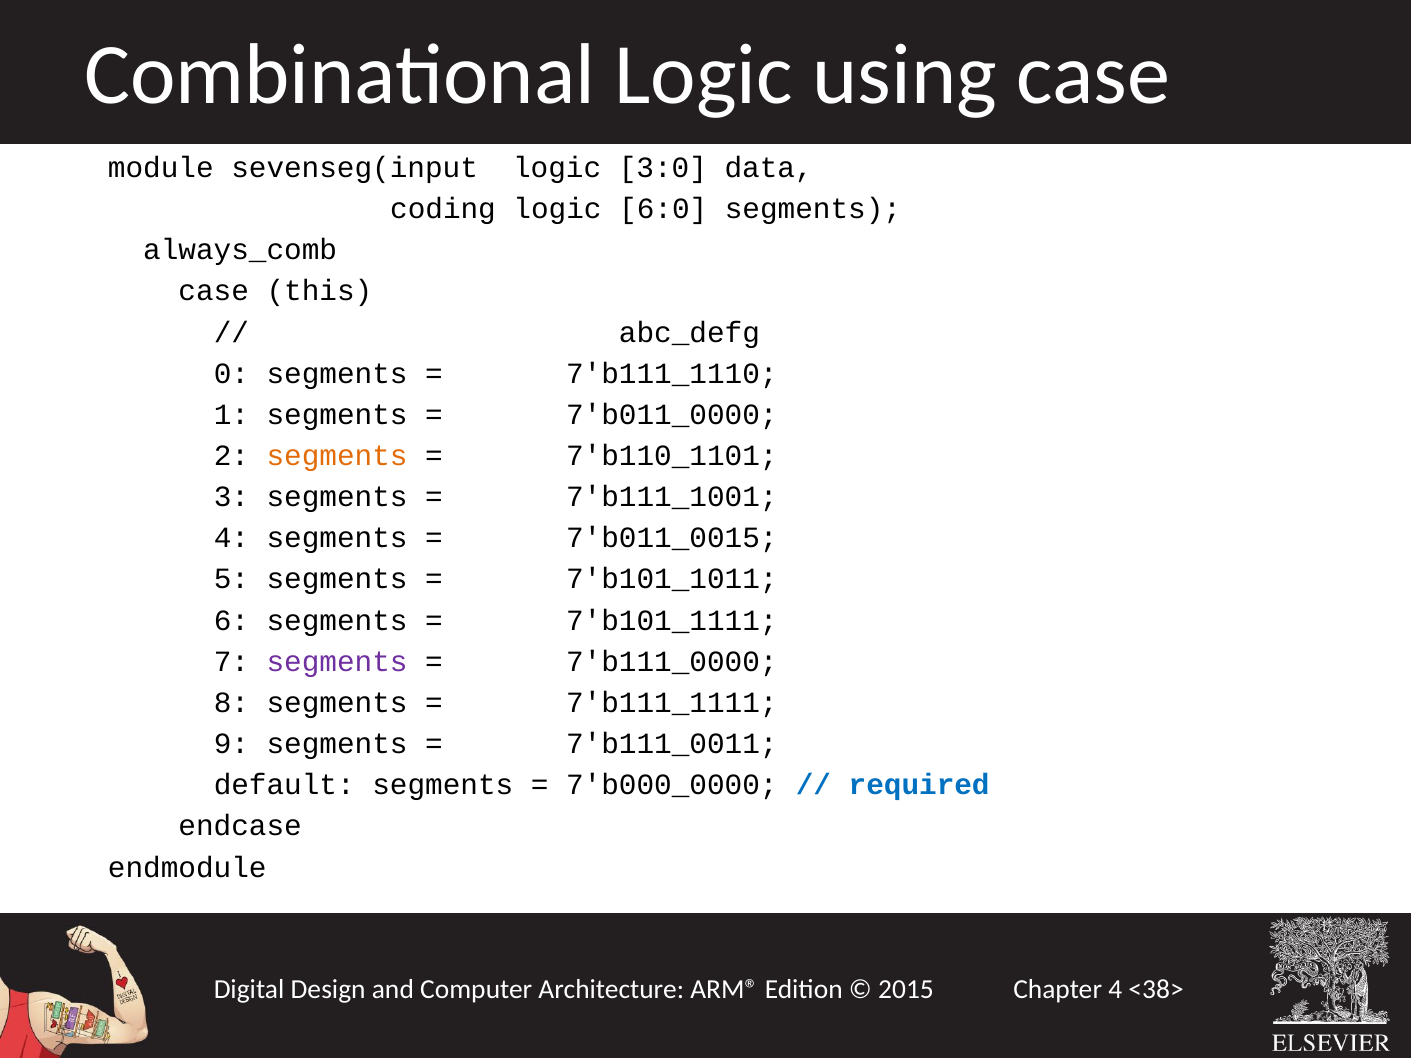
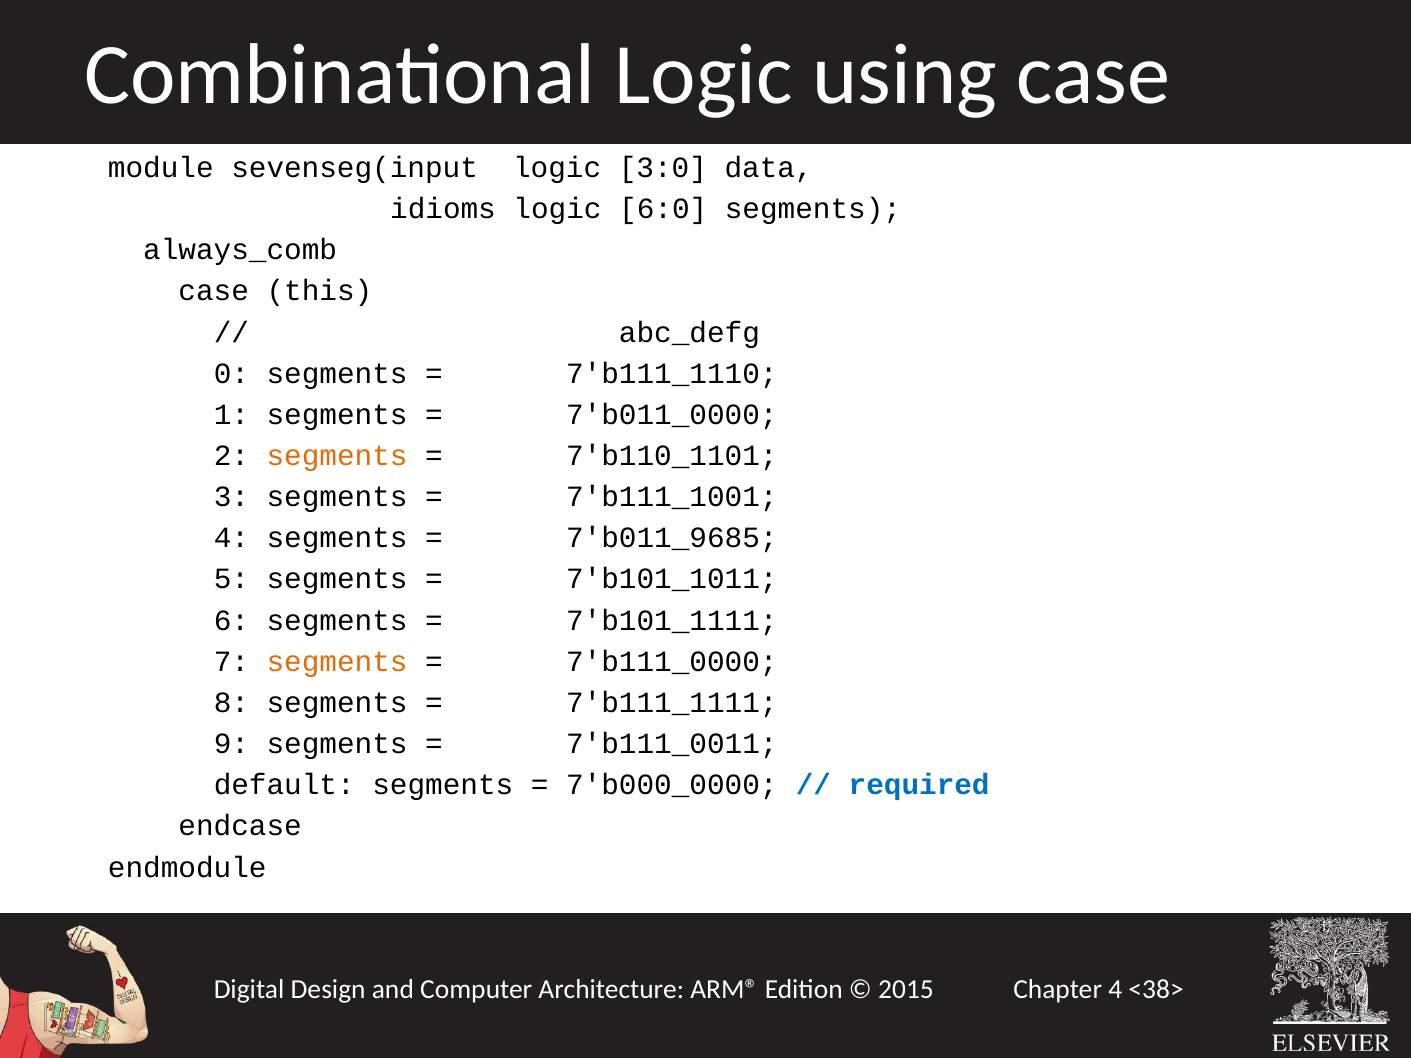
coding: coding -> idioms (443, 209)
7'b011_0015: 7'b011_0015 -> 7'b011_9685 (672, 538)
segments colour: purple -> orange (337, 662)
